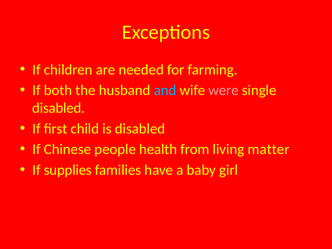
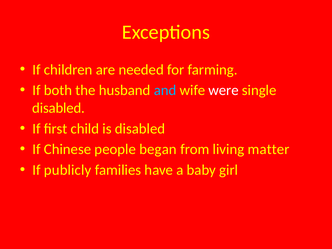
were colour: pink -> white (224, 90)
health: health -> began (158, 149)
supplies: supplies -> publicly (68, 170)
